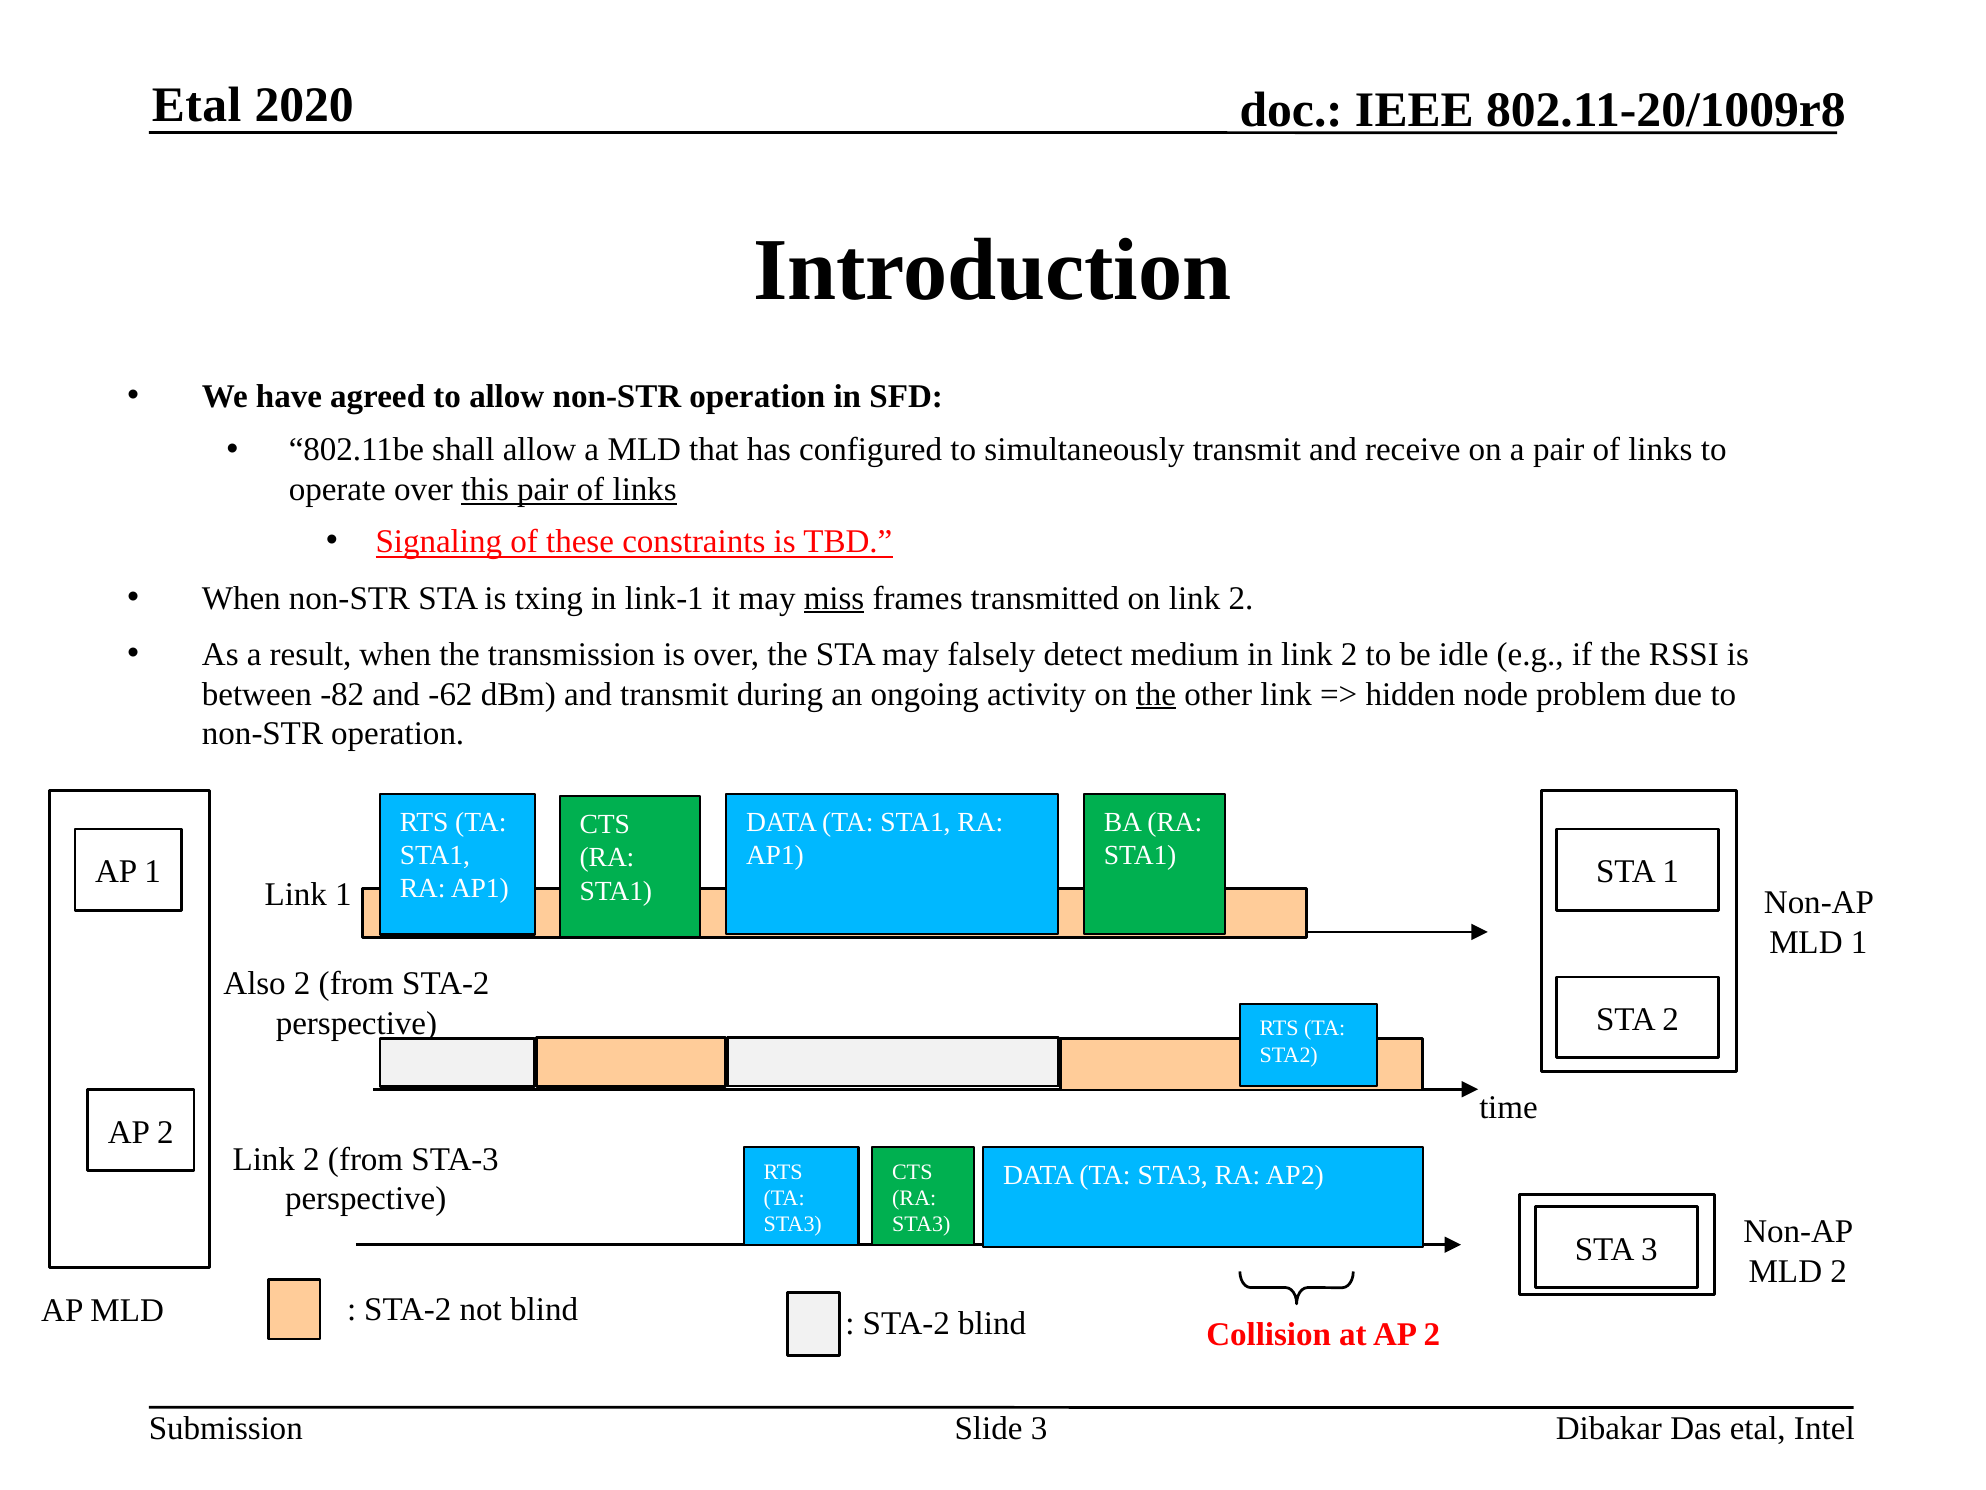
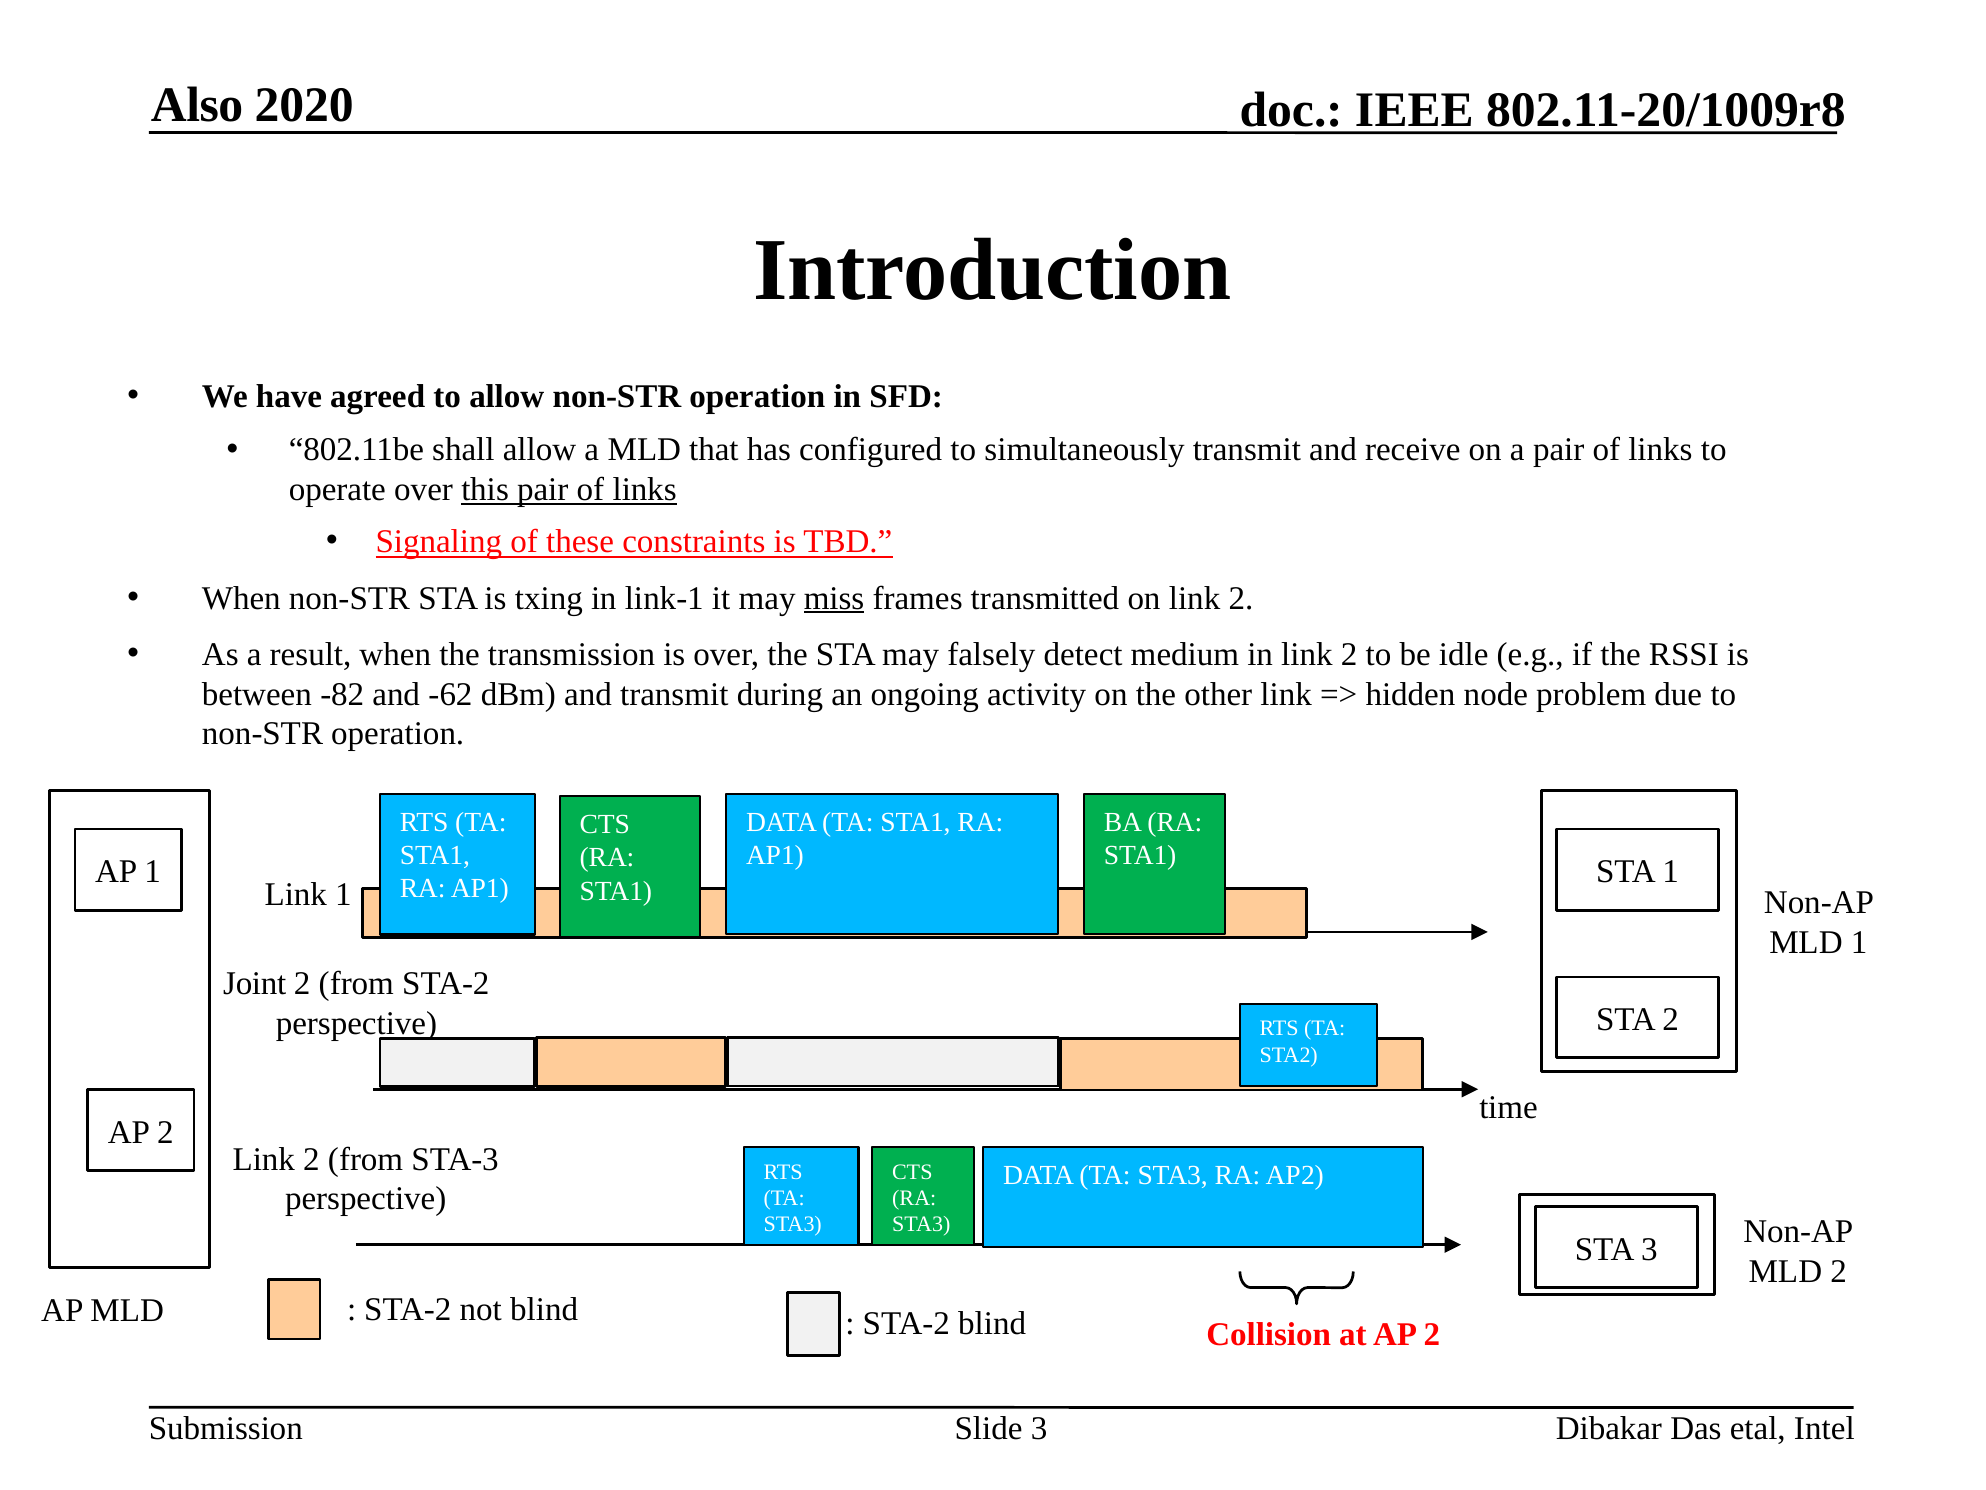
Etal: Etal -> Also (197, 105)
the underline: present -> none (1156, 694)
Also: Also -> Joint (255, 983)
